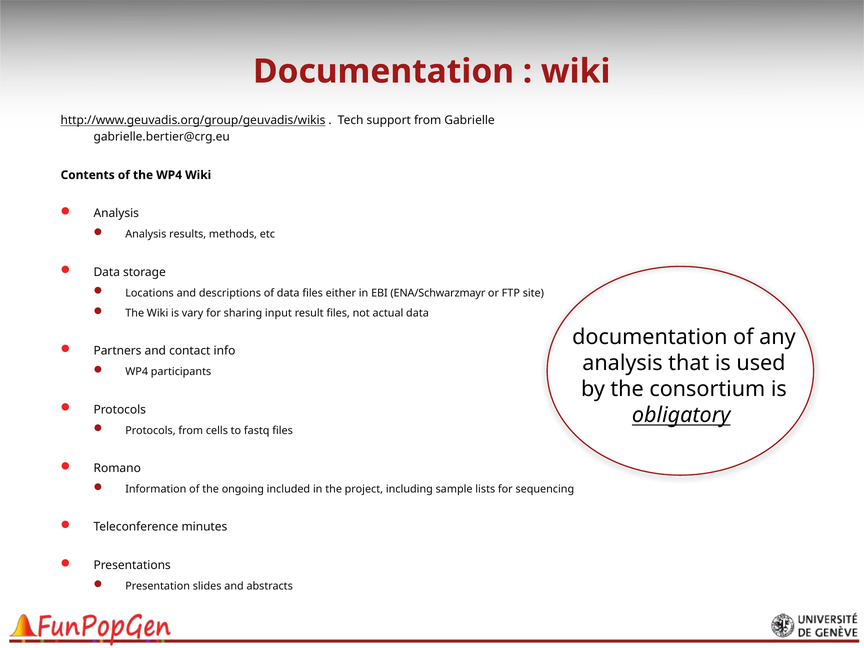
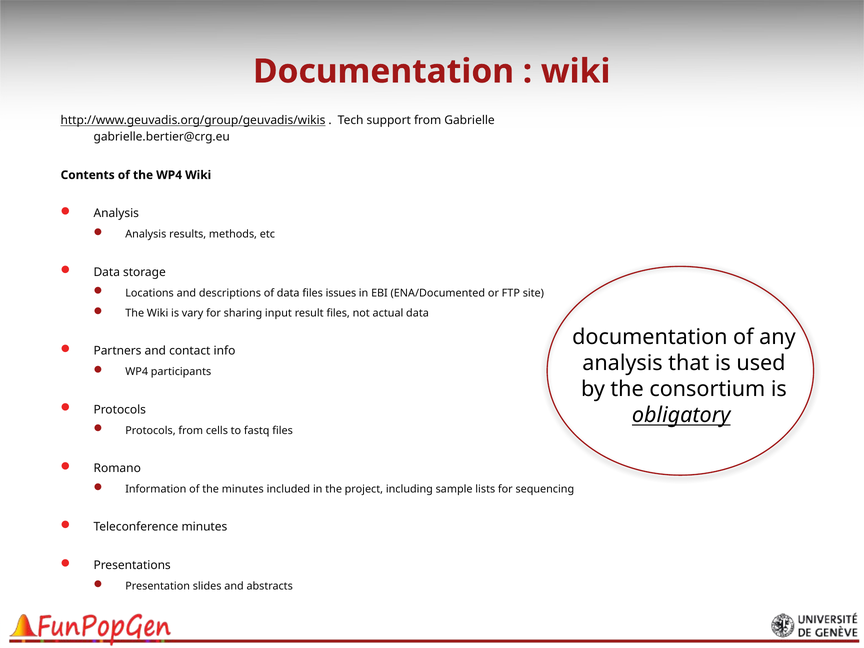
either: either -> issues (341, 293)
ENA/Schwarzmayr: ENA/Schwarzmayr -> ENA/Documented (438, 293)
the ongoing: ongoing -> minutes (243, 489)
